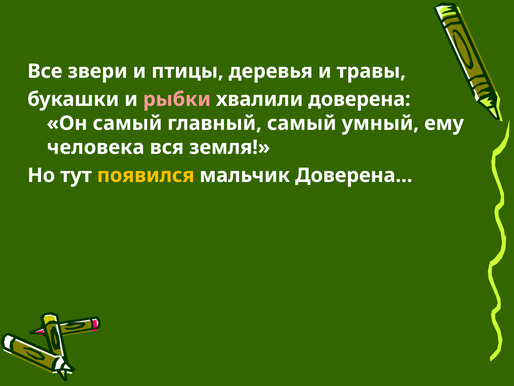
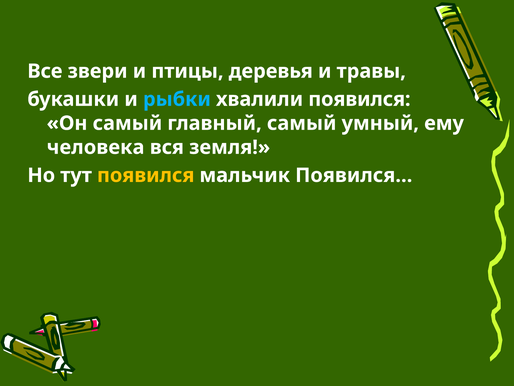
рыбки colour: pink -> light blue (177, 99)
хвалили доверена: доверена -> появился (359, 99)
Доверена…: Доверена… -> Появился… (354, 175)
